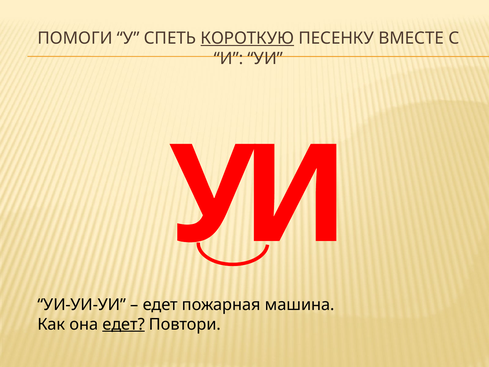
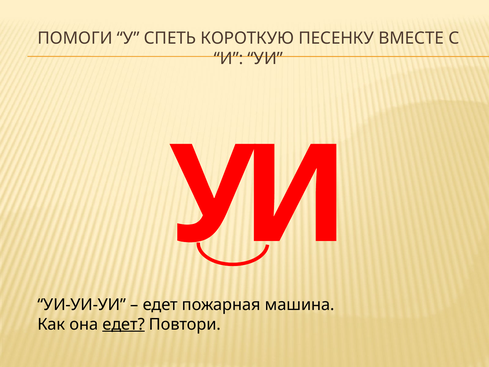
КОРОТКУЮ underline: present -> none (247, 38)
